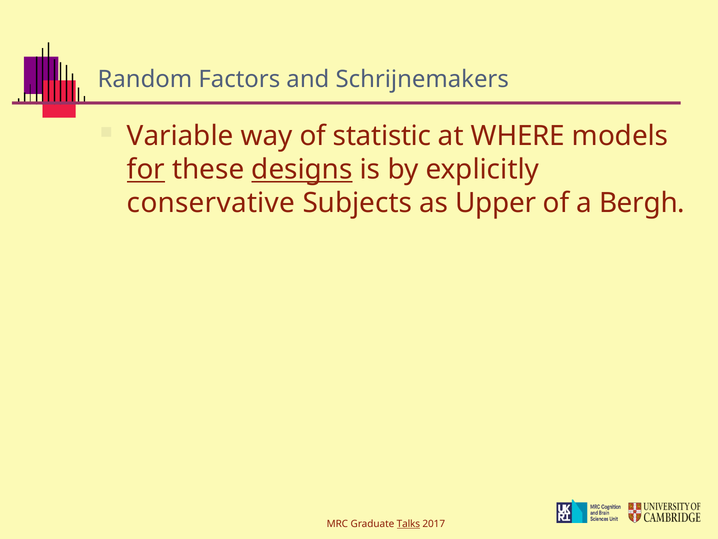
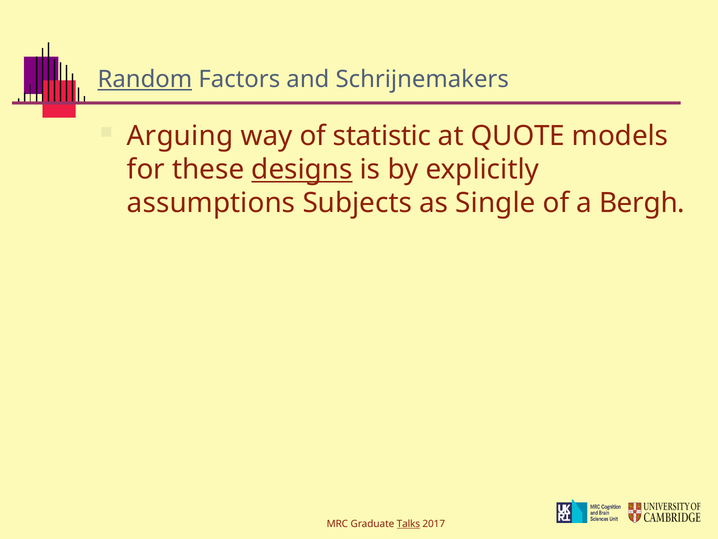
Random underline: none -> present (145, 79)
Variable: Variable -> Arguing (180, 136)
WHERE: WHERE -> QUOTE (518, 136)
for underline: present -> none (146, 170)
conservative: conservative -> assumptions (211, 203)
Upper: Upper -> Single (495, 203)
